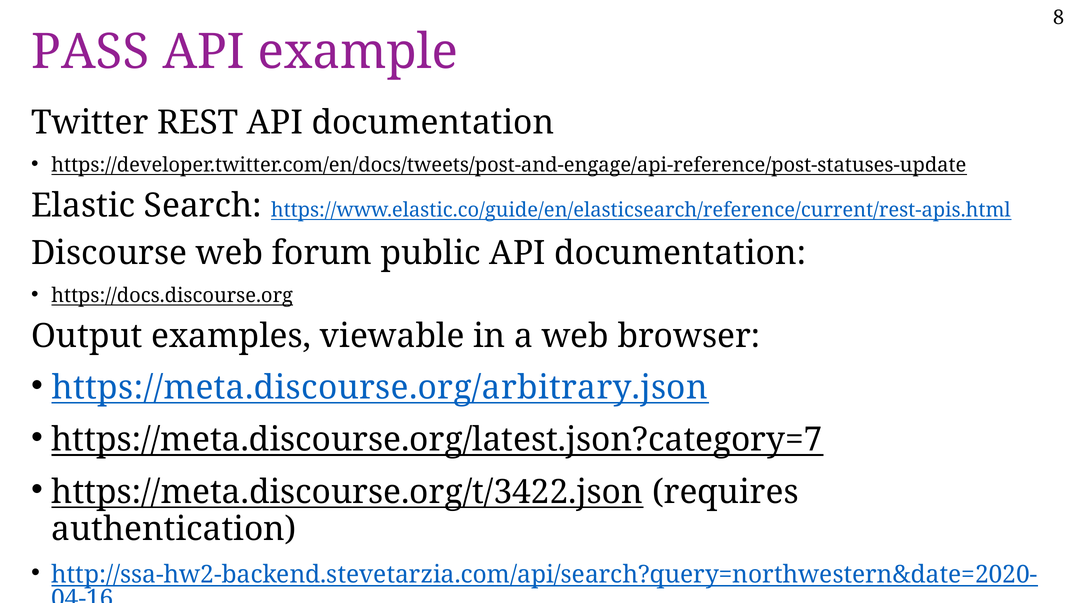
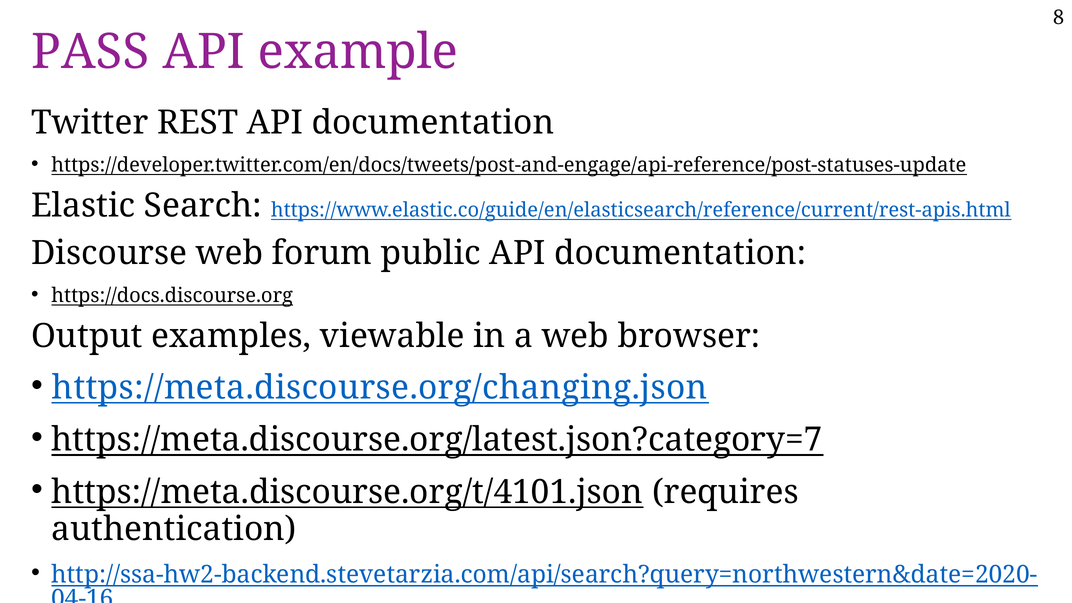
https://meta.discourse.org/arbitrary.json: https://meta.discourse.org/arbitrary.json -> https://meta.discourse.org/changing.json (380, 388)
https://meta.discourse.org/t/3422.json: https://meta.discourse.org/t/3422.json -> https://meta.discourse.org/t/4101.json (347, 492)
